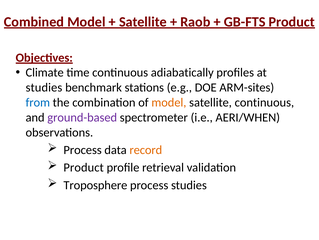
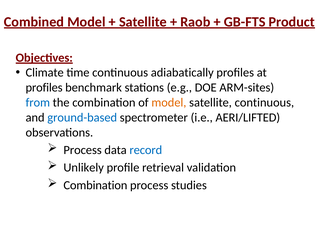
studies: studies -> profiles (44, 87)
ground-based colour: purple -> blue (82, 117)
AERI/WHEN: AERI/WHEN -> AERI/LIFTED (248, 117)
record colour: orange -> blue (146, 150)
Product: Product -> Unlikely (84, 167)
Troposphere: Troposphere -> Combination (95, 185)
